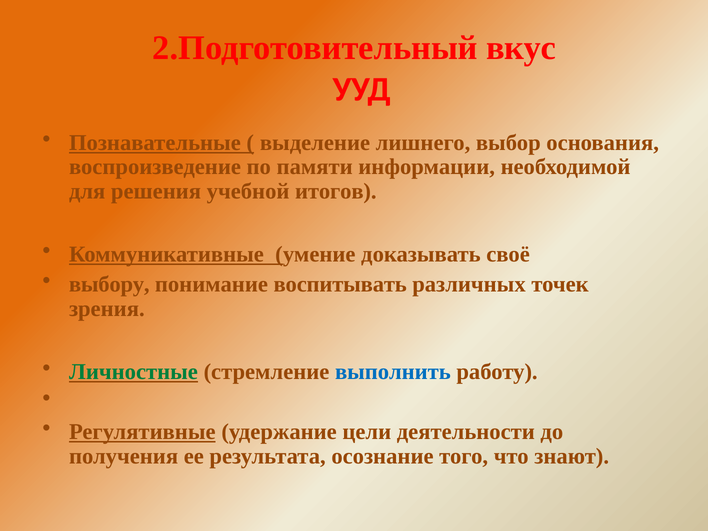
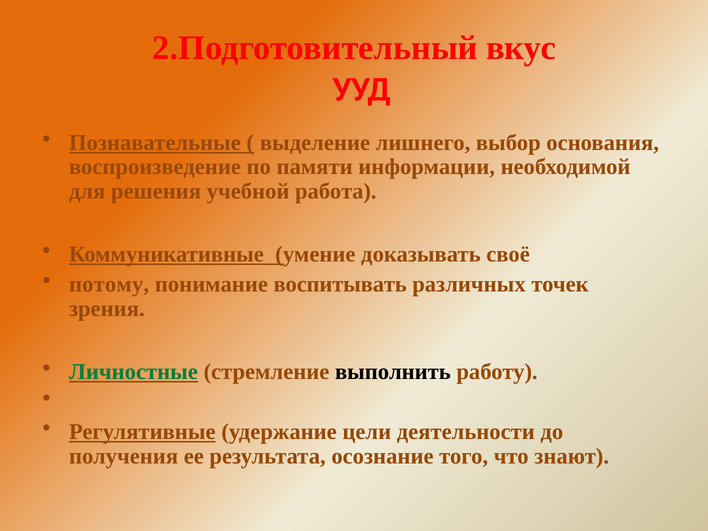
итогов: итогов -> работа (336, 191)
выбору: выбору -> потому (109, 284)
выполнить colour: blue -> black (393, 372)
